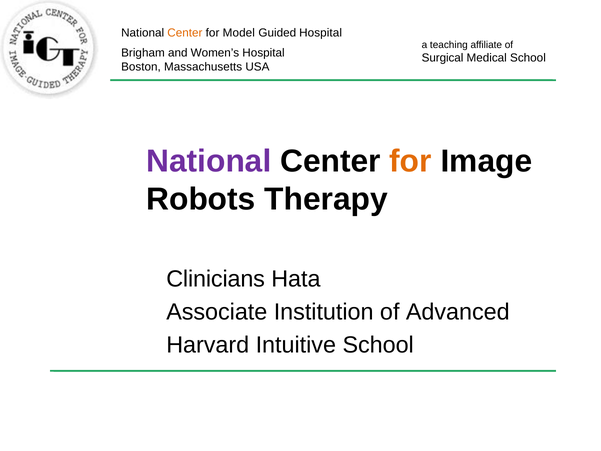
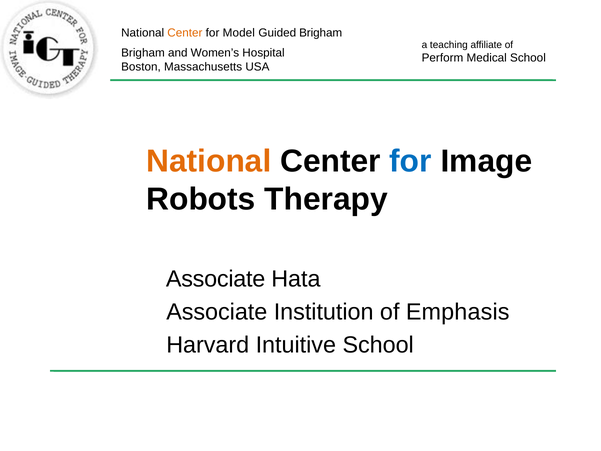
Guided Hospital: Hospital -> Brigham (321, 33)
Surgical: Surgical -> Perform (442, 58)
National colour: purple -> orange (209, 161)
for colour: orange -> blue (411, 161)
Clinicians: Clinicians -> Associate (216, 279)
Advanced: Advanced -> Emphasis (458, 312)
